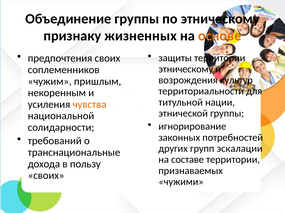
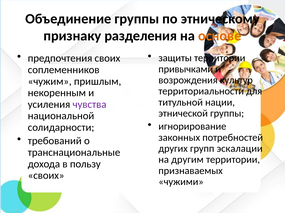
жизненных: жизненных -> разделения (141, 36)
этническому: этническому -> привычками (186, 69)
чувства colour: orange -> purple (90, 105)
составе: составе -> другим (187, 160)
